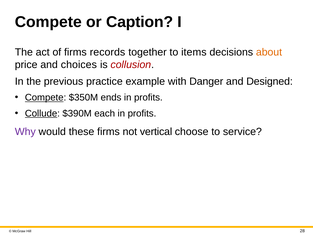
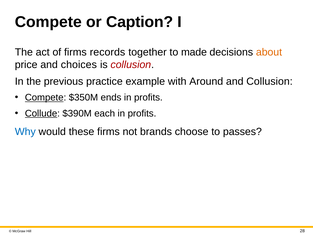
items: items -> made (194, 52)
Danger: Danger -> Around (206, 82)
and Designed: Designed -> Collusion (269, 82)
Why colour: purple -> blue (25, 132)
vertical: vertical -> brands (156, 132)
service: service -> passes (242, 132)
